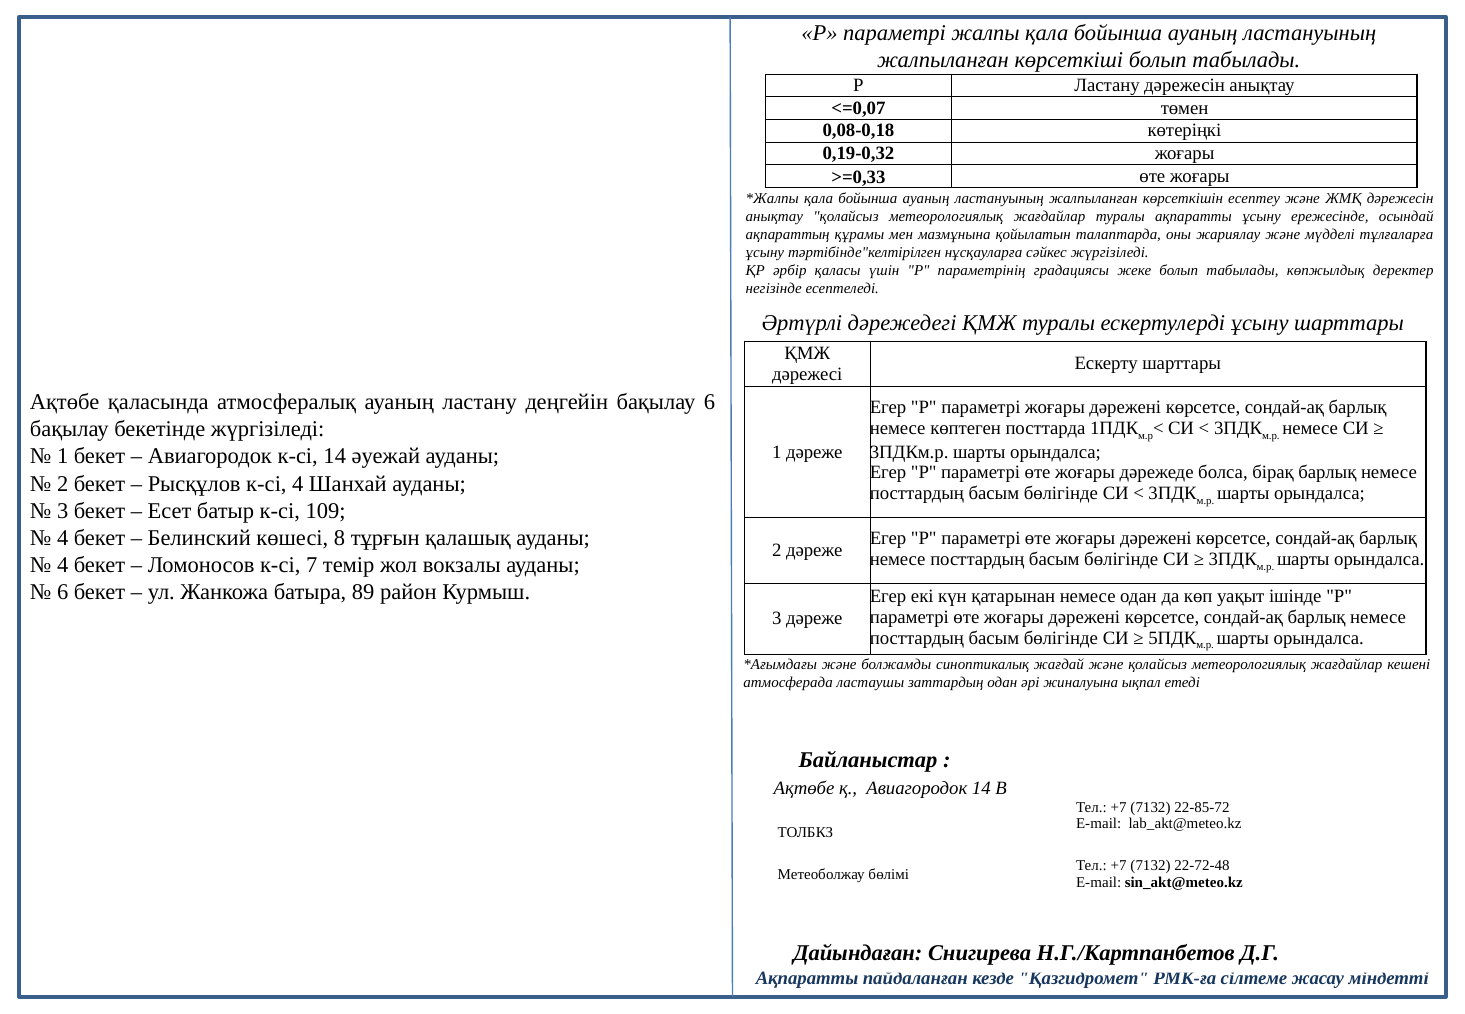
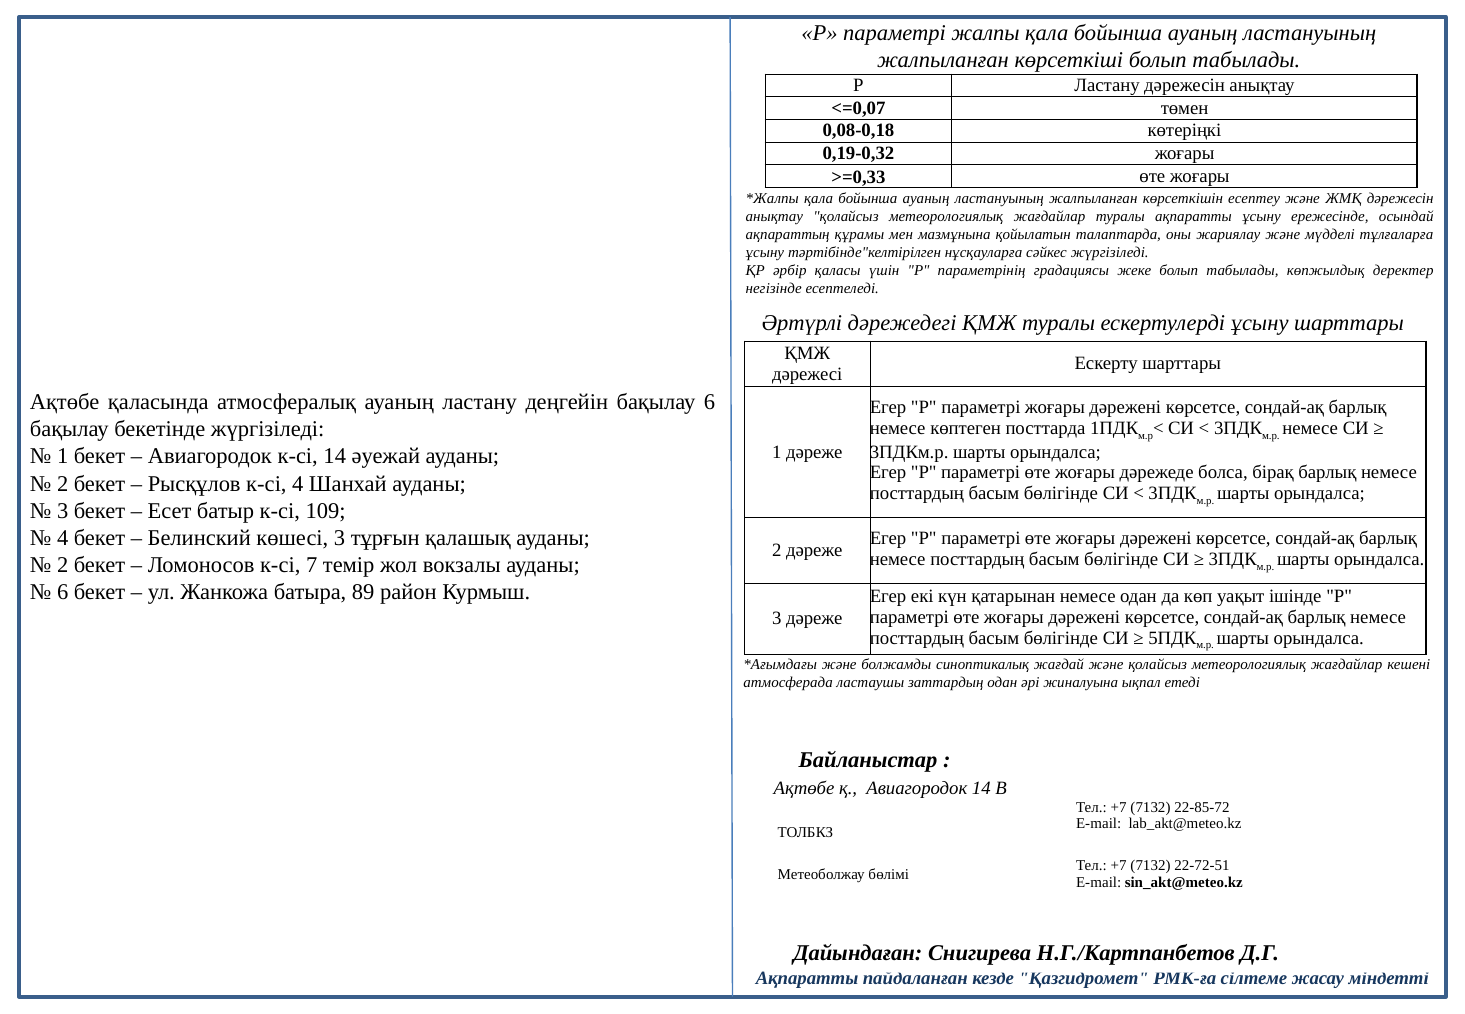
көшесі 8: 8 -> 3 (340, 538)
4: 4 -> 2 (63, 565)
22-72-48: 22-72-48 -> 22-72-51 (1202, 866)
